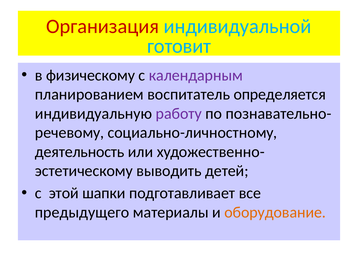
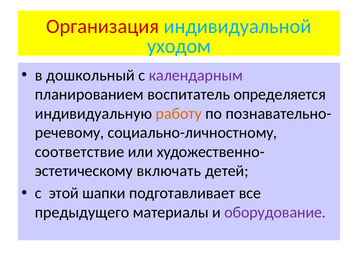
готовит: готовит -> уходом (179, 46)
физическому: физическому -> дошкольный (90, 75)
работу colour: purple -> orange (179, 113)
деятельность: деятельность -> соответствие (80, 151)
выводить: выводить -> включать (169, 171)
оборудование colour: orange -> purple (275, 212)
